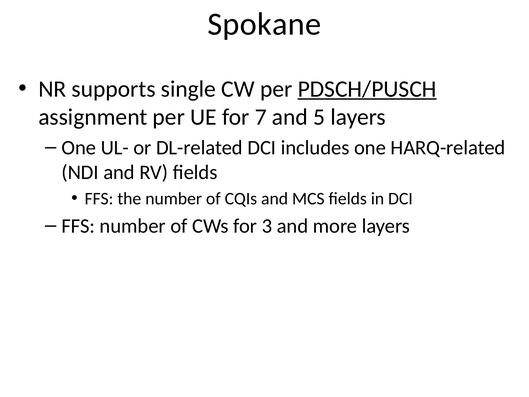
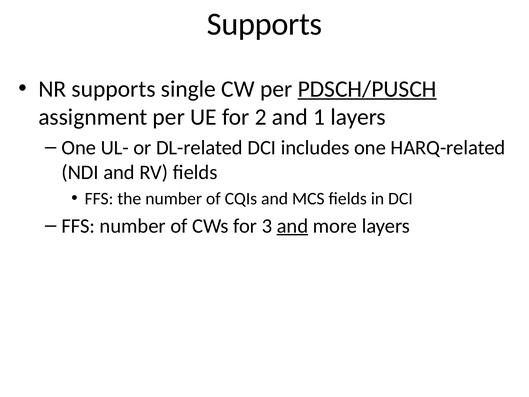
Spokane: Spokane -> Supports (265, 24)
7: 7 -> 2 (261, 117)
5: 5 -> 1 (319, 117)
and underline: none -> present (292, 226)
